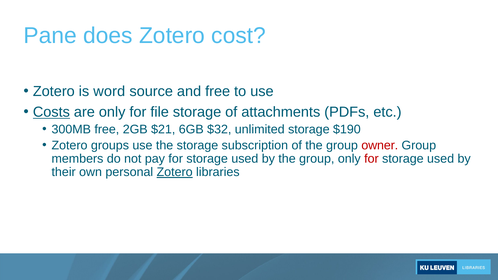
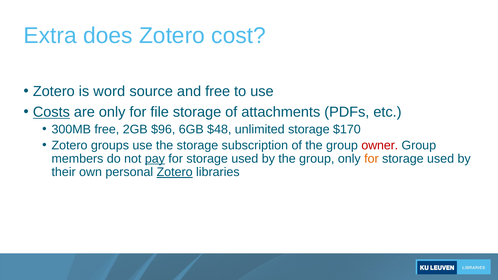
Pane: Pane -> Extra (50, 36)
$21: $21 -> $96 (163, 129)
$32: $32 -> $48 (219, 129)
$190: $190 -> $170 (347, 129)
pay underline: none -> present (155, 159)
for colour: red -> orange (371, 159)
